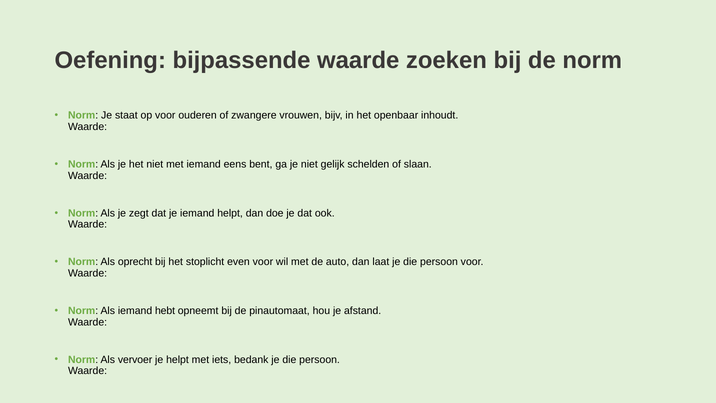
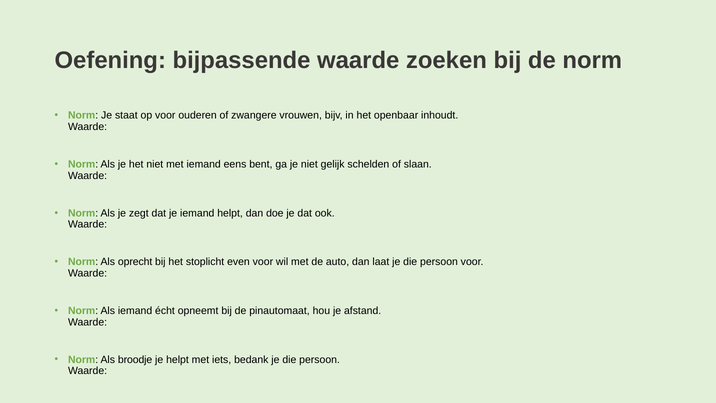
hebt: hebt -> écht (165, 311)
vervoer: vervoer -> broodje (135, 359)
